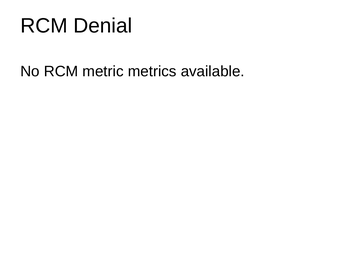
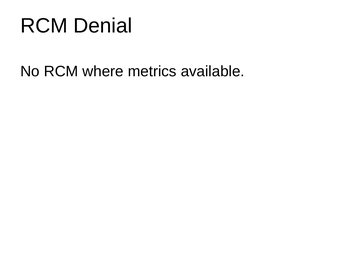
metric: metric -> where (103, 71)
